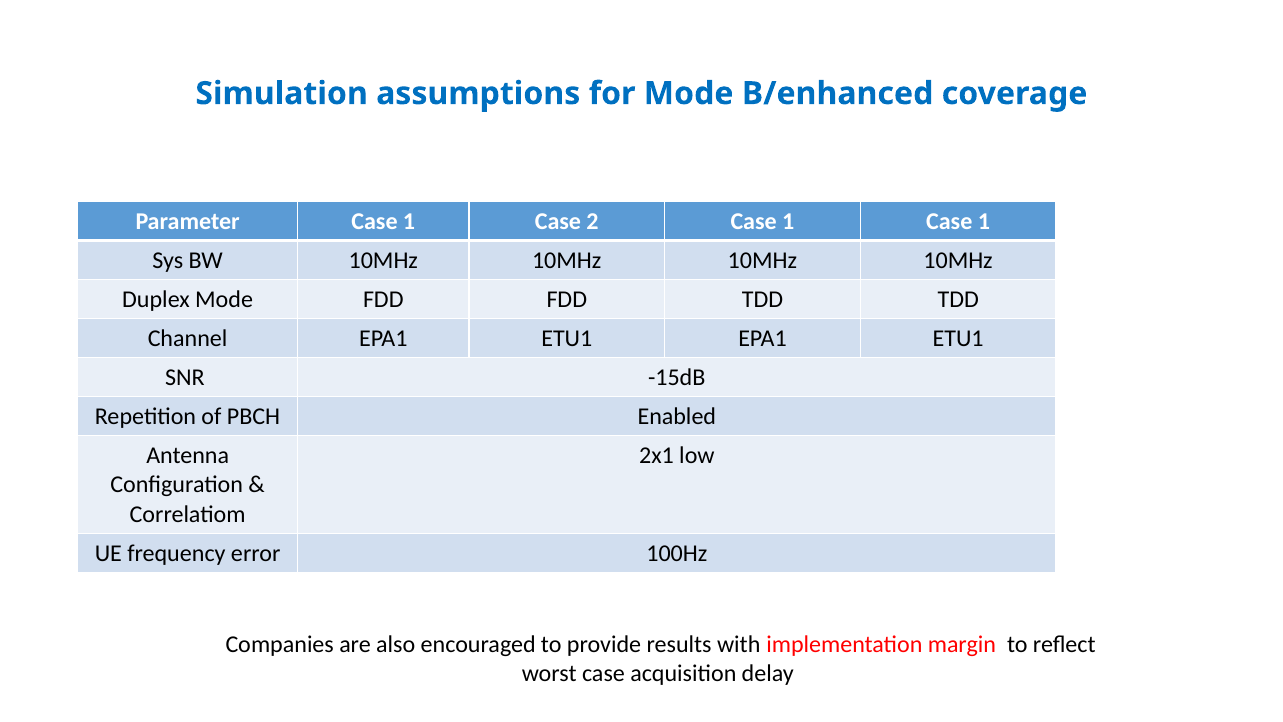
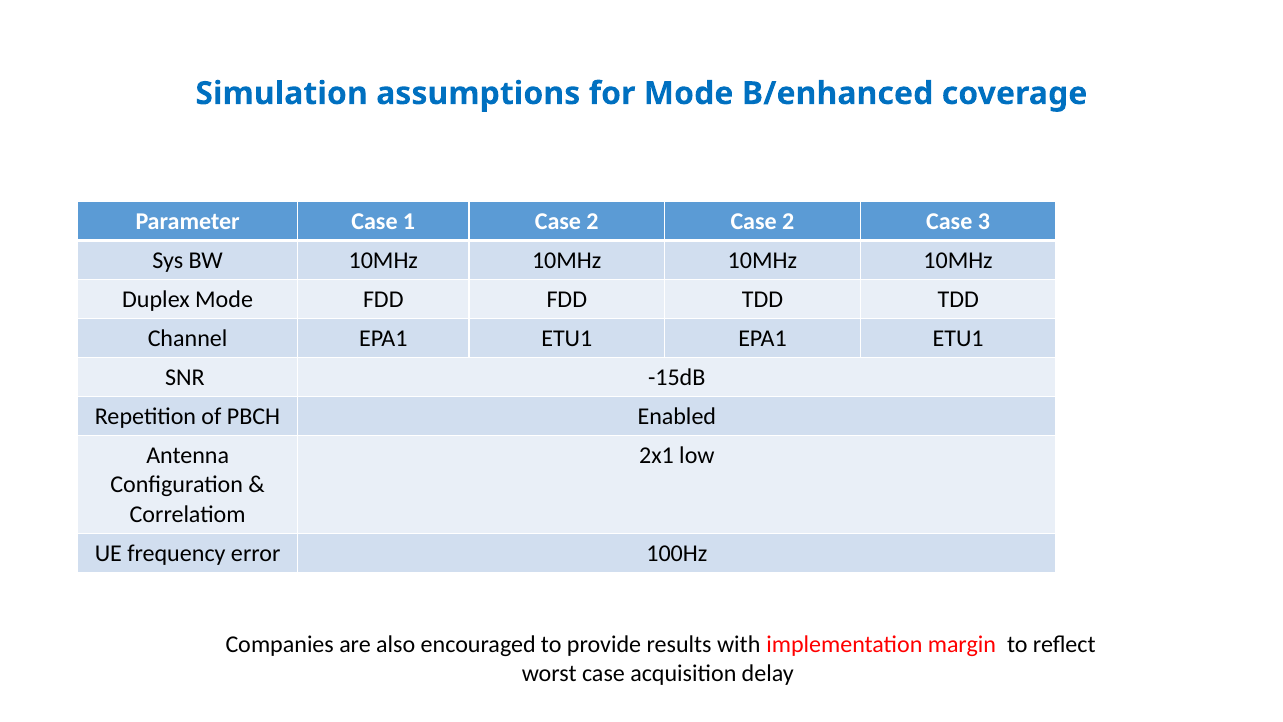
2 Case 1: 1 -> 2 (788, 221)
1: 1 -> 3 (984, 221)
